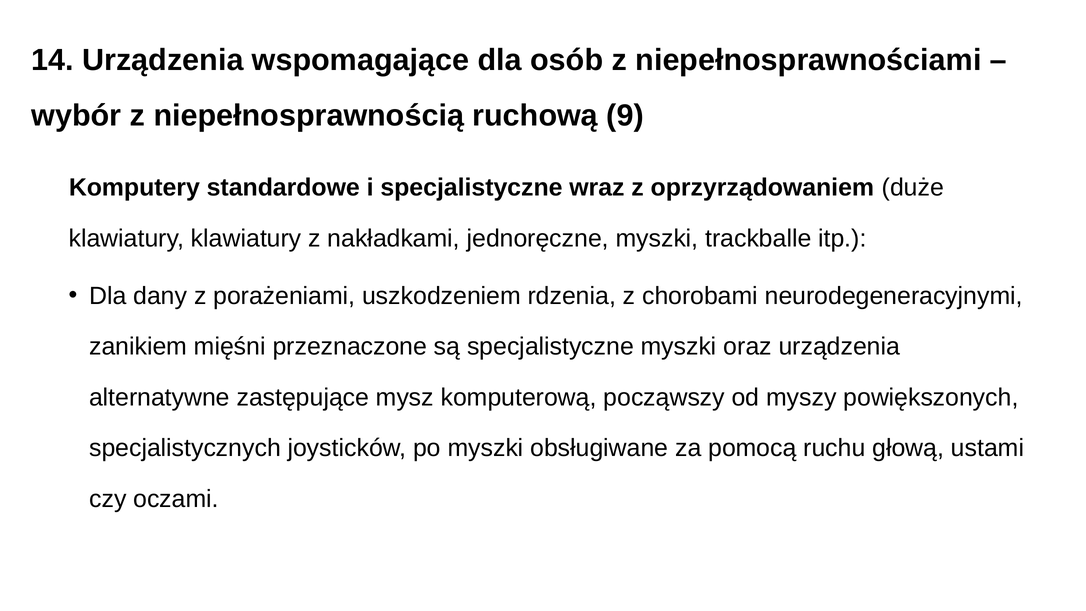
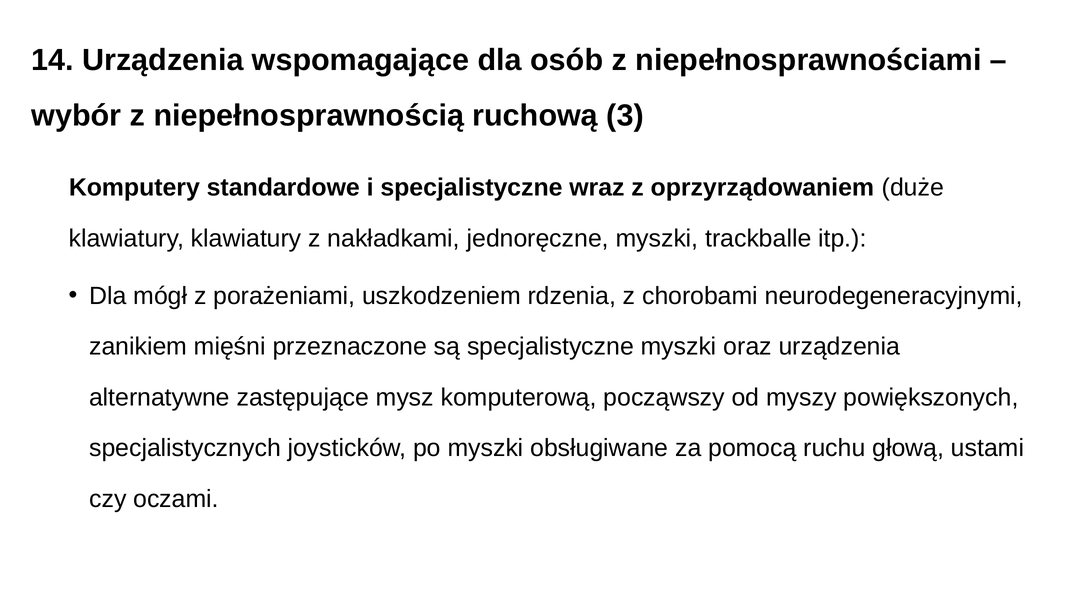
9: 9 -> 3 (625, 115)
dany: dany -> mógł (160, 296)
